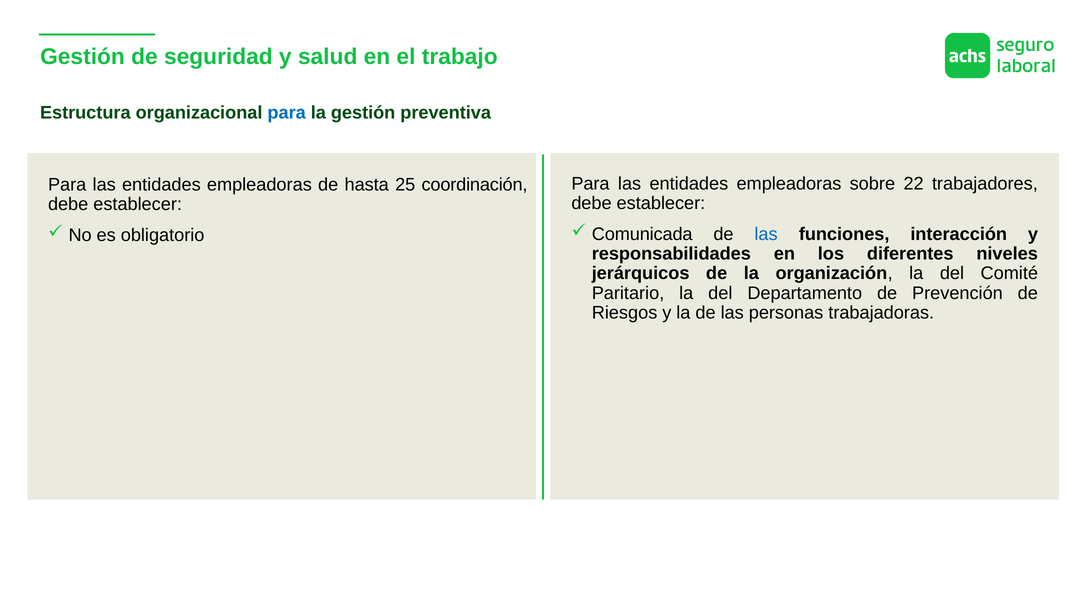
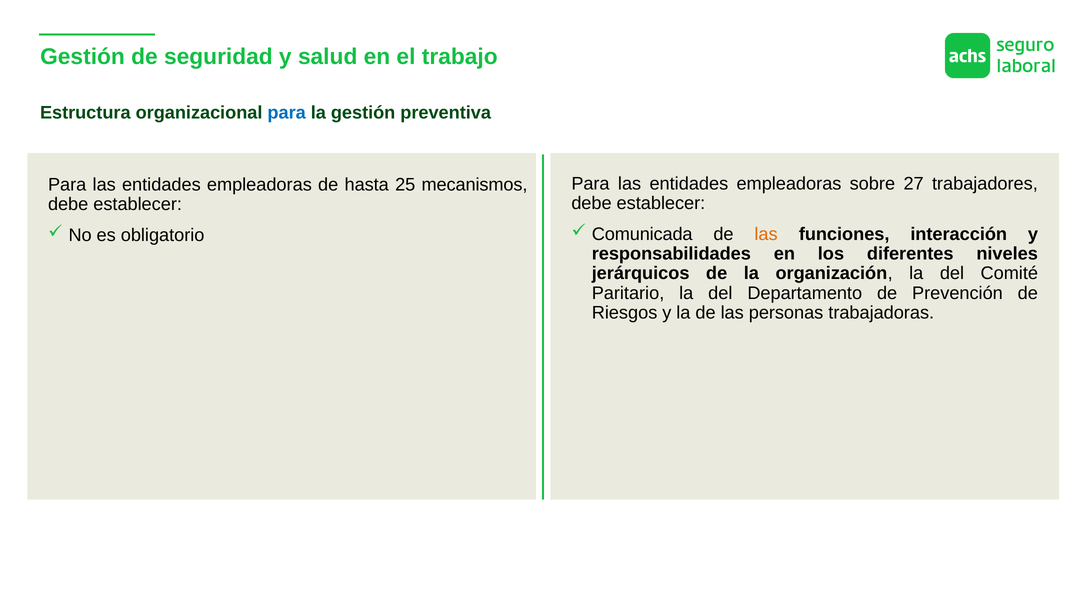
22: 22 -> 27 (914, 183)
coordinación: coordinación -> mecanismos (475, 185)
las colour: blue -> orange (766, 234)
